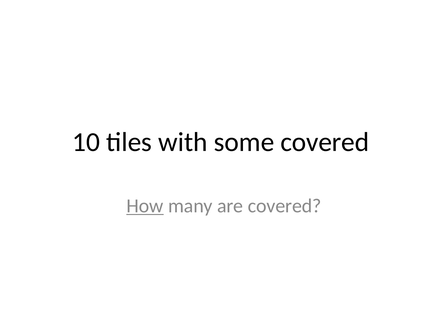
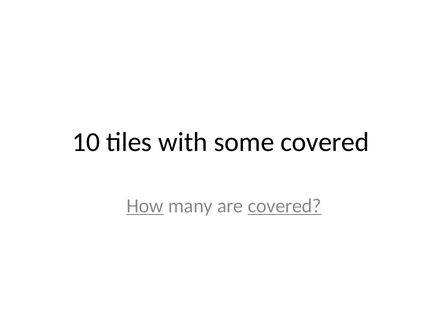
covered underline: none -> present (285, 206)
